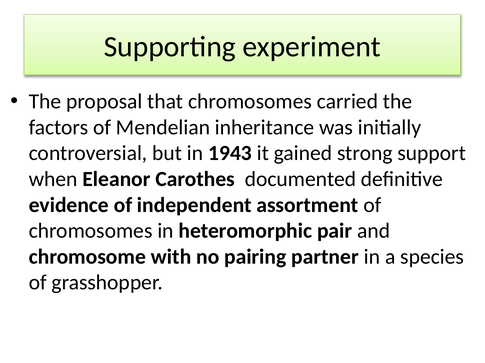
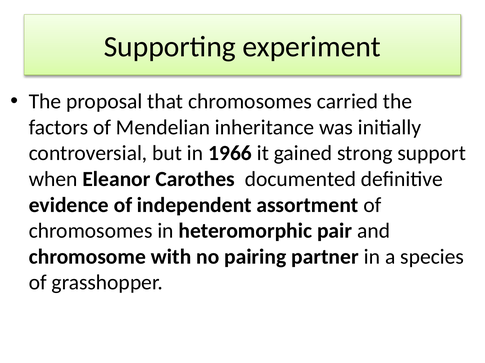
1943: 1943 -> 1966 (230, 154)
